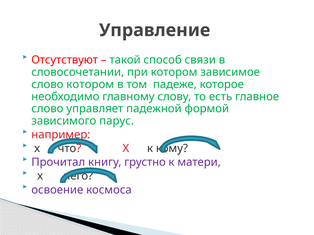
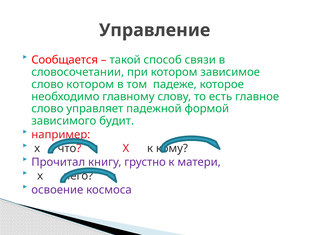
Отсутствуют: Отсутствуют -> Сообщается (65, 60)
парус: парус -> будит (117, 121)
